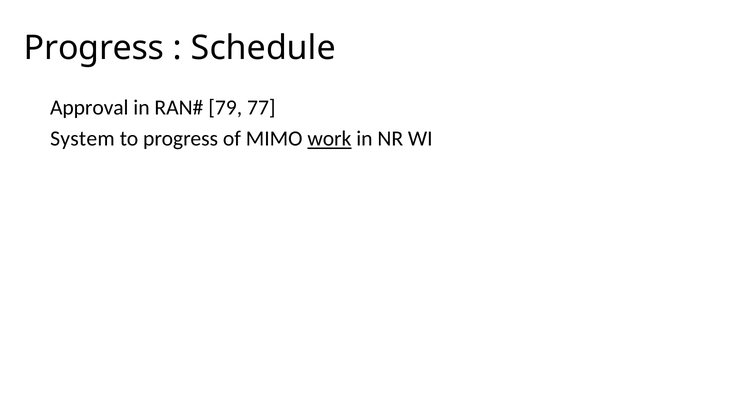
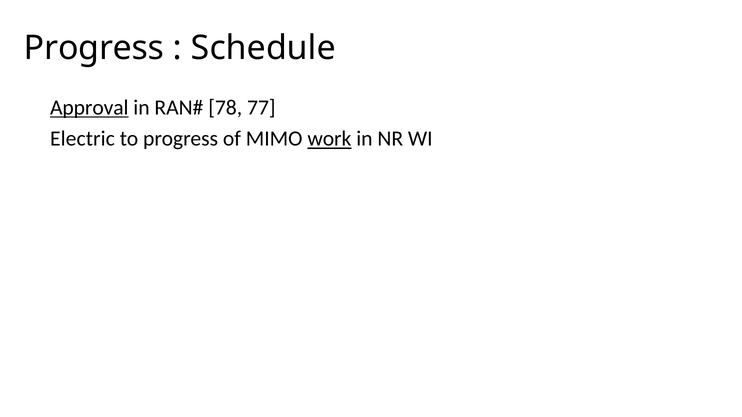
Approval underline: none -> present (89, 108)
79: 79 -> 78 (225, 108)
System: System -> Electric (82, 139)
